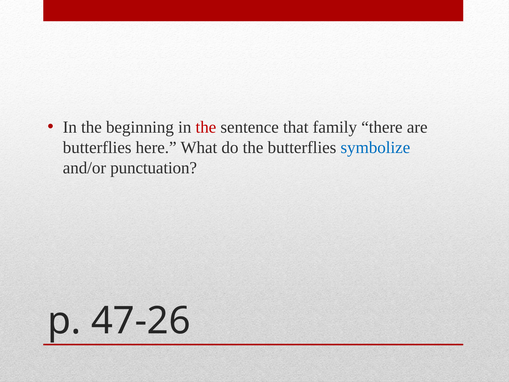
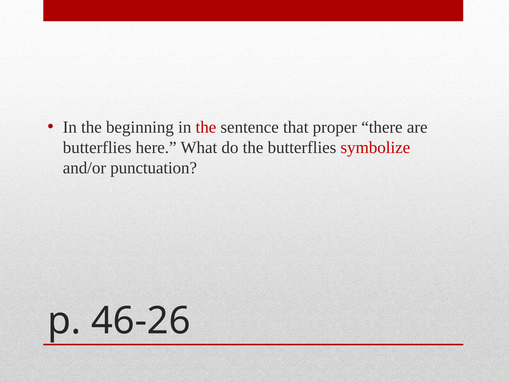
family: family -> proper (335, 127)
symbolize colour: blue -> red (375, 148)
47-26: 47-26 -> 46-26 (141, 321)
